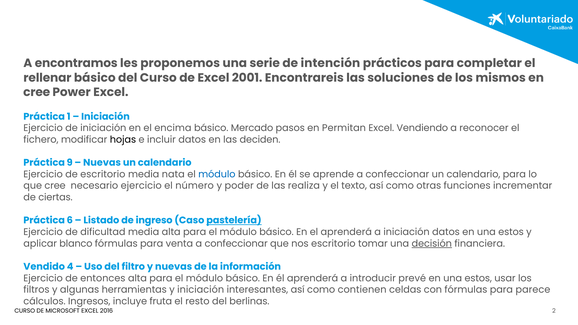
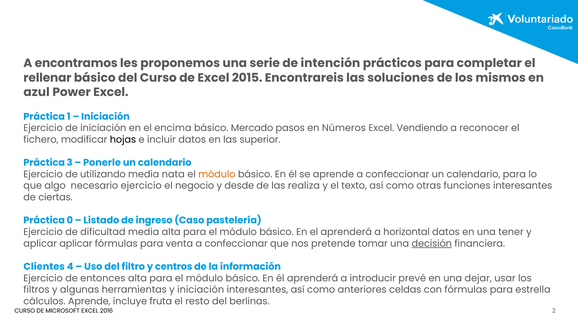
2001: 2001 -> 2015 (247, 78)
cree: cree -> azul (37, 92)
Permitan: Permitan -> Números (344, 128)
deciden: deciden -> superior (260, 140)
9: 9 -> 3 (70, 163)
Nuevas: Nuevas -> Ponerle (102, 163)
de escritorio: escritorio -> utilizando (103, 174)
módulo colour: blue -> orange (217, 174)
que cree: cree -> algo (55, 186)
número: número -> negocio (195, 186)
poder: poder -> desde (239, 186)
funciones incrementar: incrementar -> interesantes (523, 186)
6: 6 -> 0 (70, 221)
pastelería underline: present -> none (234, 221)
a iniciación: iniciación -> horizontal (407, 232)
datos en una estos: estos -> tener (511, 232)
aplicar blanco: blanco -> aplicar (76, 244)
nos escritorio: escritorio -> pretende (333, 244)
Vendido: Vendido -> Clientes (44, 267)
y nuevas: nuevas -> centros (174, 267)
estos: estos -> dejar (478, 278)
contienen: contienen -> anteriores (362, 290)
parece: parece -> estrella (533, 290)
cálculos Ingresos: Ingresos -> Aprende (89, 301)
